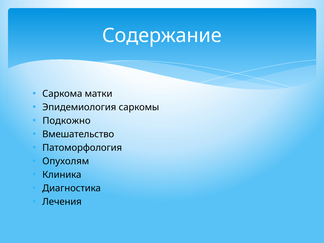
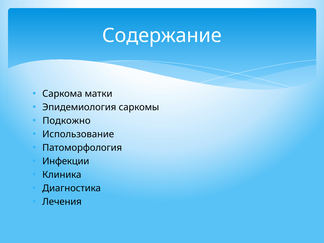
Вмешательство: Вмешательство -> Использование (78, 134)
Опухолям: Опухолям -> Инфекции (66, 161)
